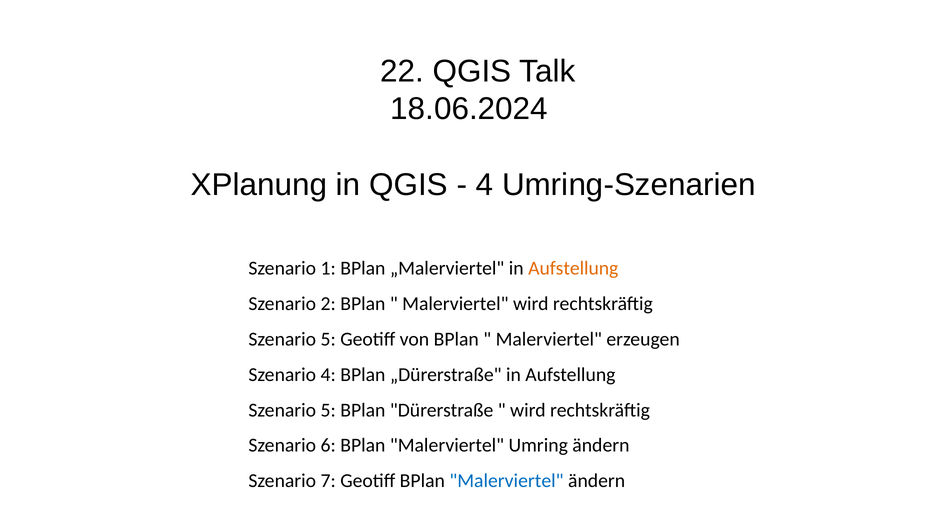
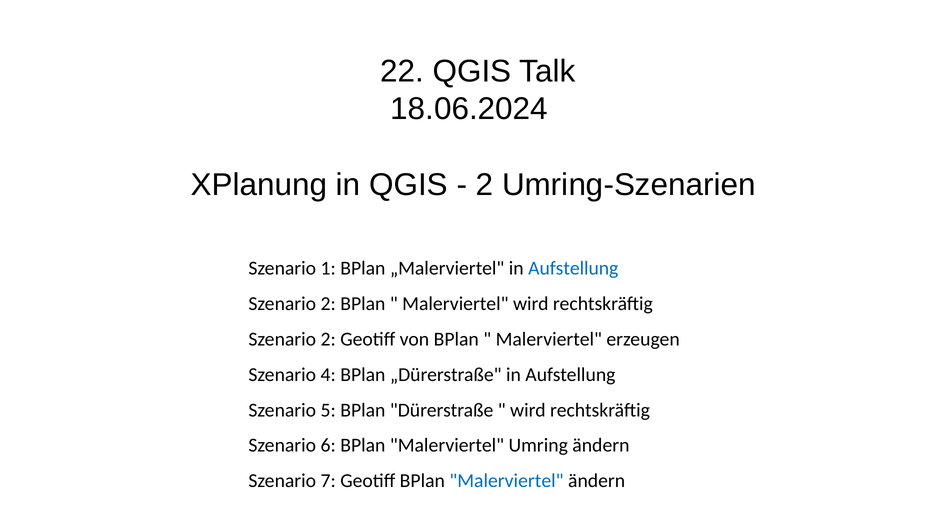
4: 4 -> 2 (485, 185)
Aufstellung colour: orange -> blue (573, 268)
5: 5 -> 2 (328, 339)
